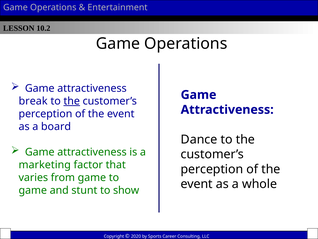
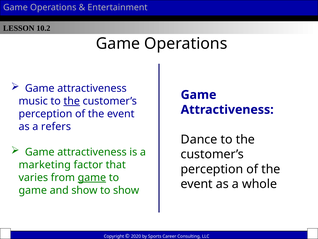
break: break -> music (33, 101)
board: board -> refers (56, 126)
game underline: none -> present (92, 177)
and stunt: stunt -> show (84, 190)
